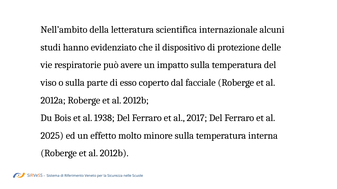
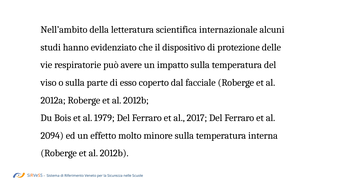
1938: 1938 -> 1979 (104, 118)
2025: 2025 -> 2094 (52, 136)
